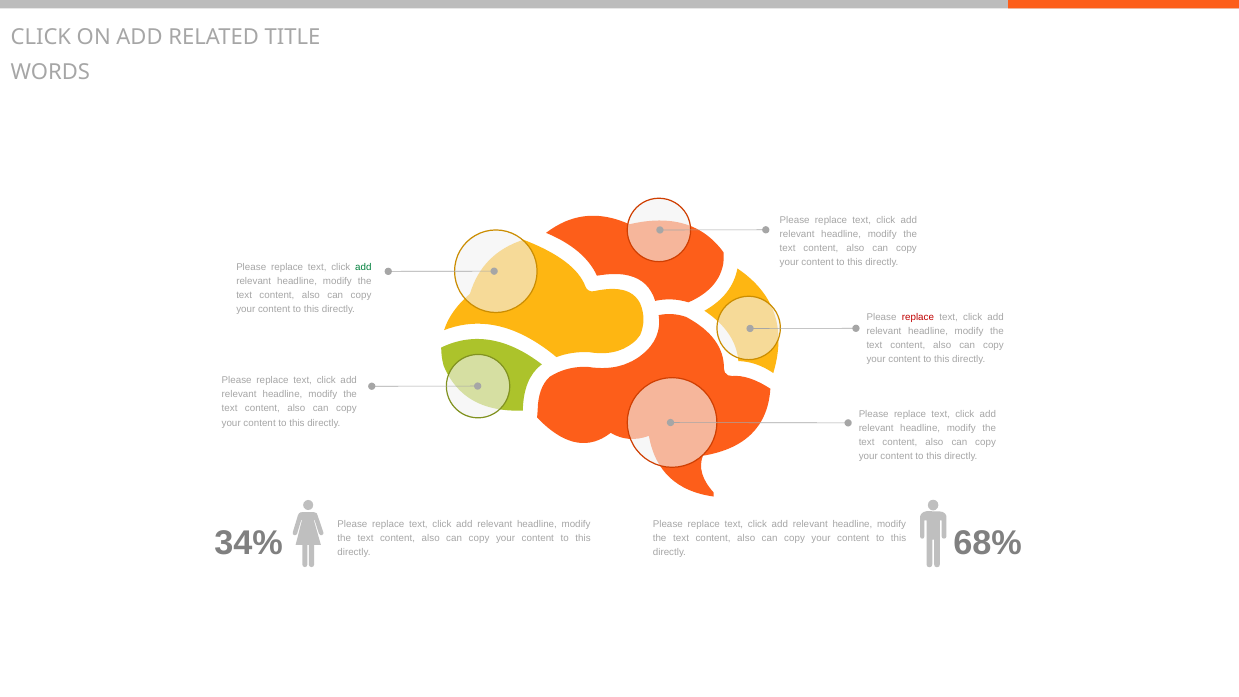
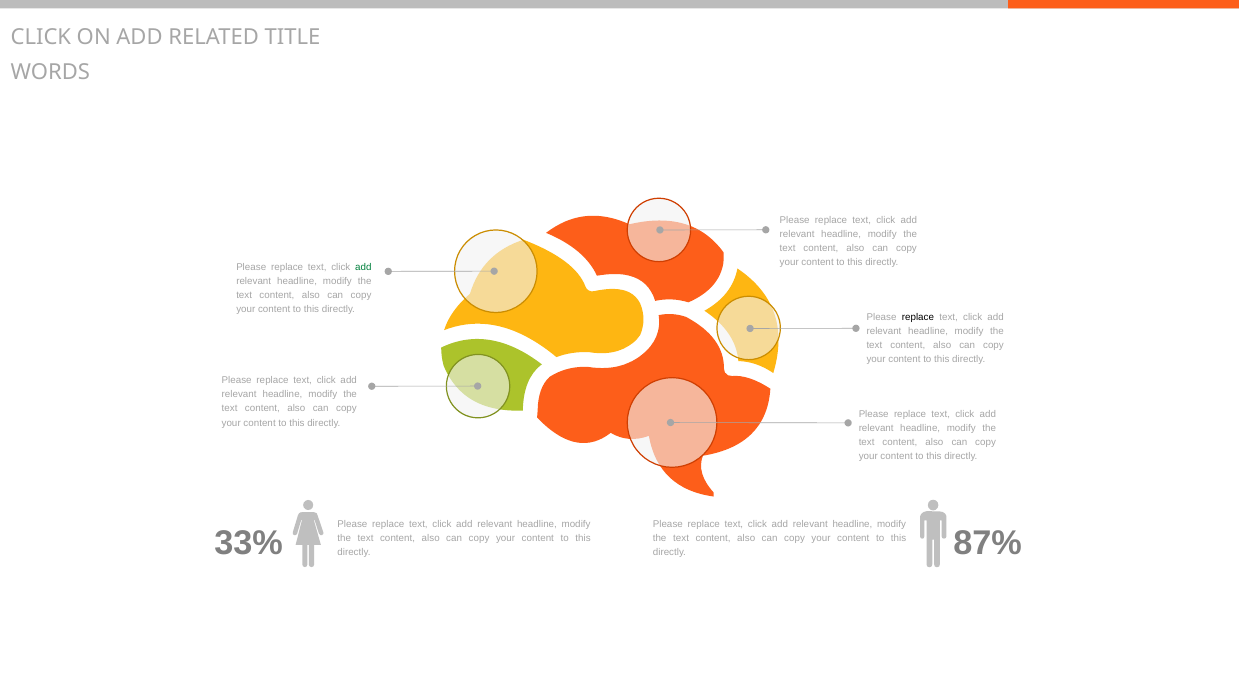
replace colour: red -> black (918, 317)
34%: 34% -> 33% (249, 543)
68%: 68% -> 87% (988, 543)
